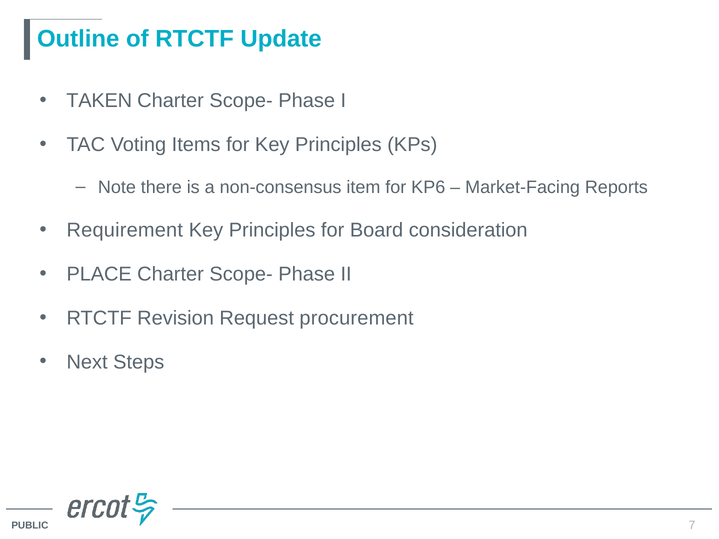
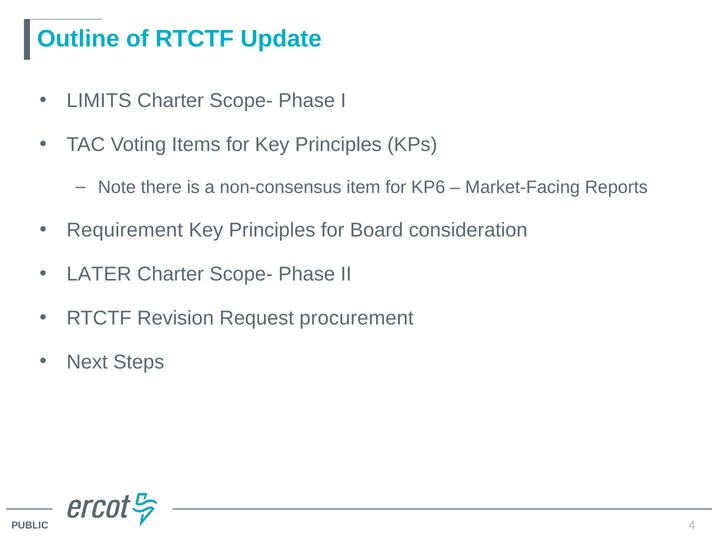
TAKEN: TAKEN -> LIMITS (99, 101)
PLACE: PLACE -> LATER (99, 274)
7: 7 -> 4 (692, 525)
